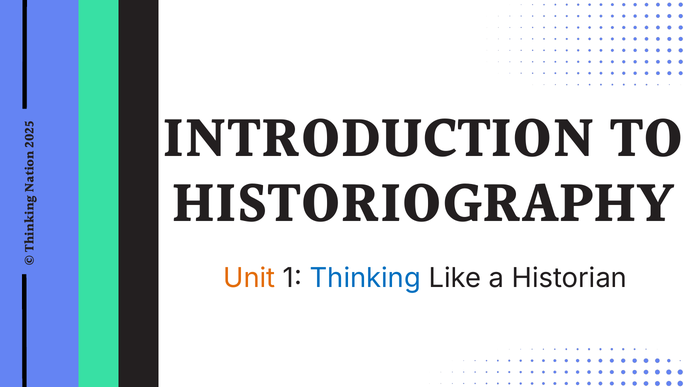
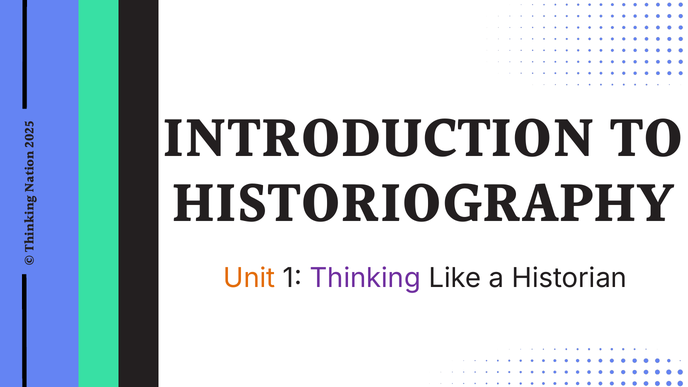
Thinking colour: blue -> purple (365, 278)
